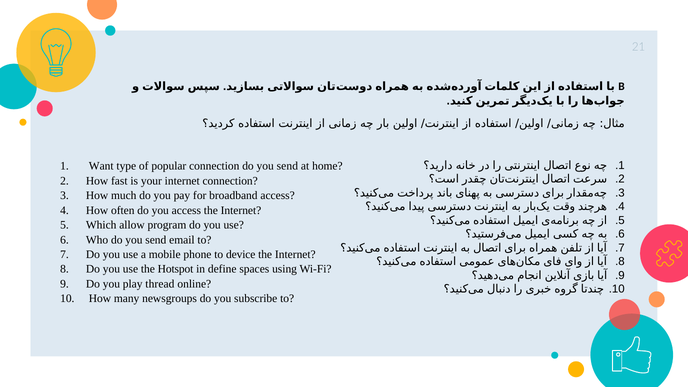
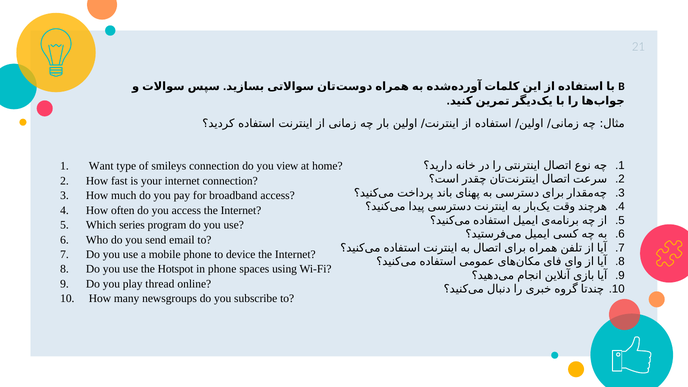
popular: popular -> smileys (169, 166)
connection do you send: send -> view (287, 166)
allow: allow -> series (132, 225)
in define: define -> phone (222, 269)
